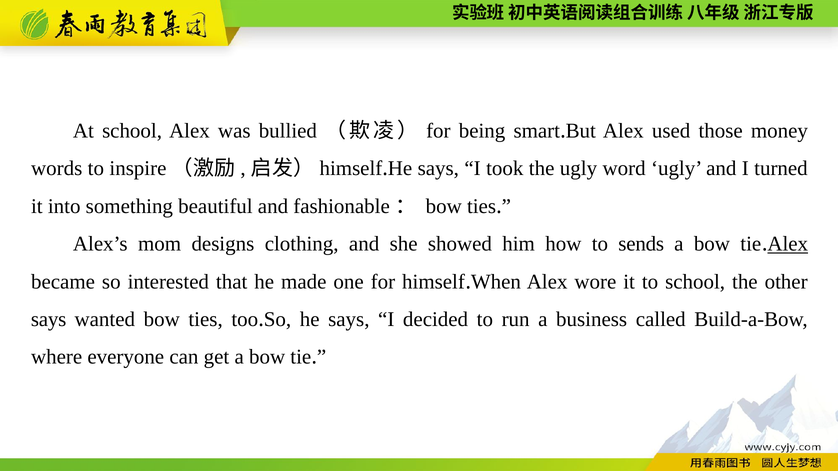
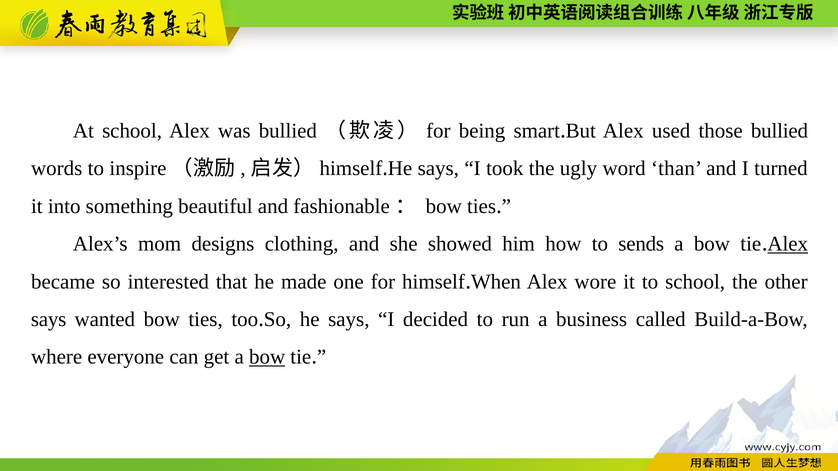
those money: money -> bullied (780, 131)
word ugly: ugly -> than (677, 169)
bow underline: none -> present (267, 357)
